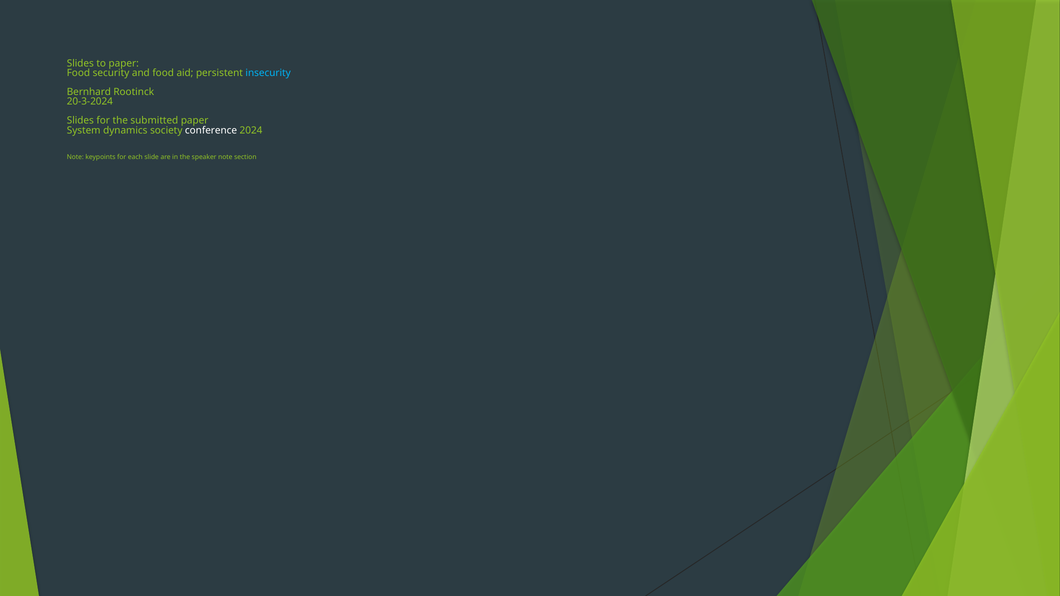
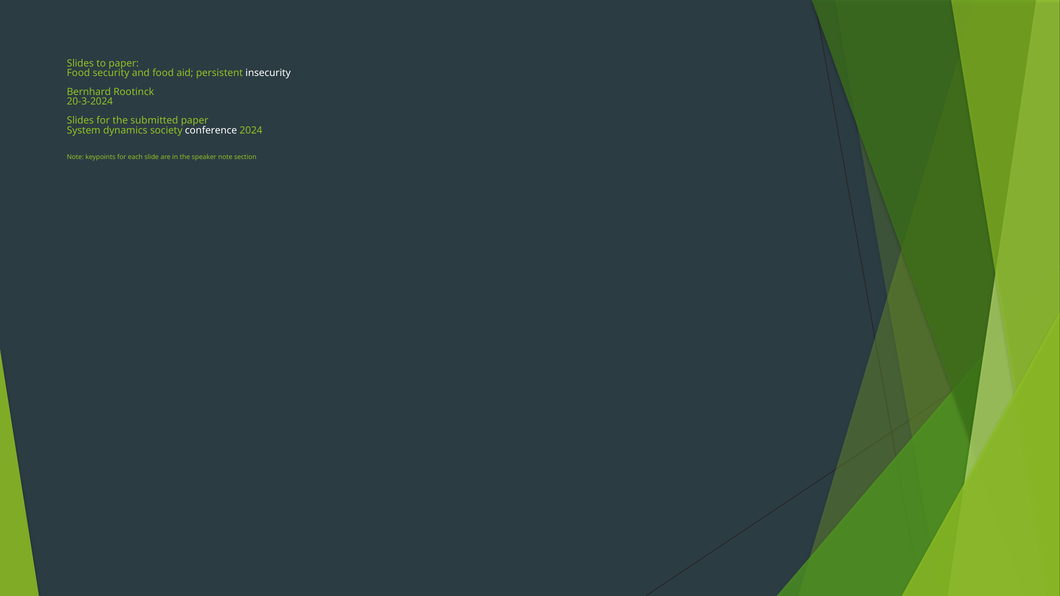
insecurity colour: light blue -> white (268, 73)
